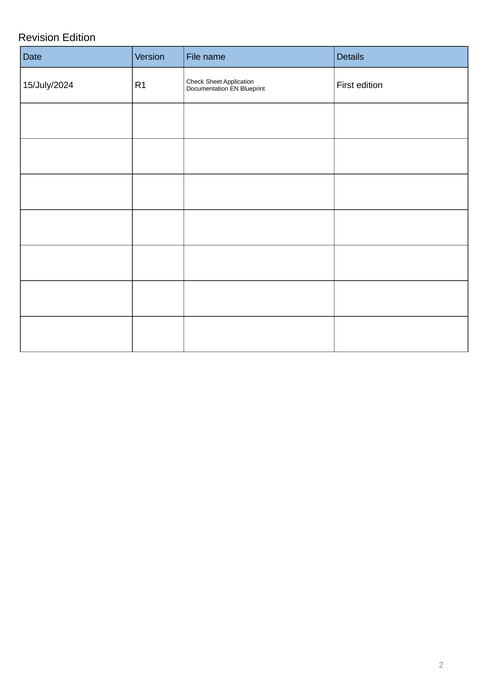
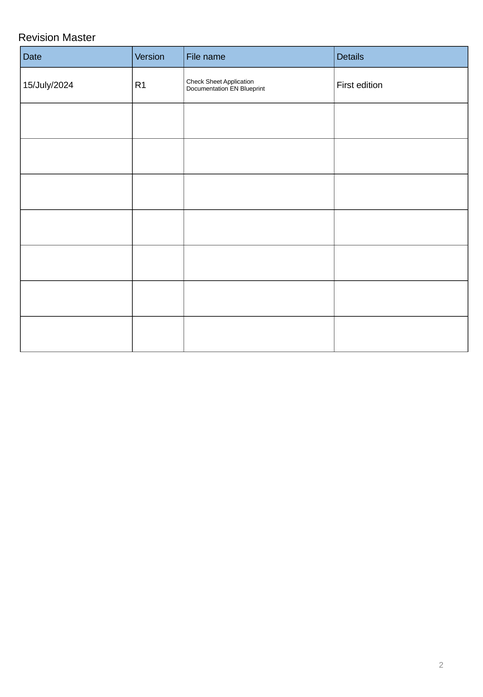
Revision Edition: Edition -> Master (79, 38)
